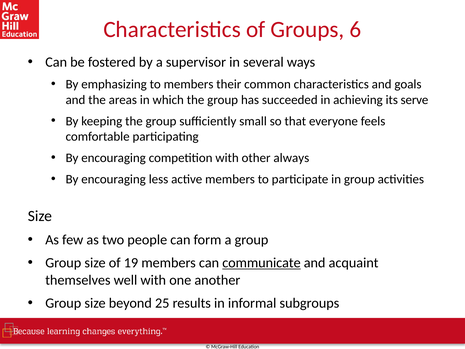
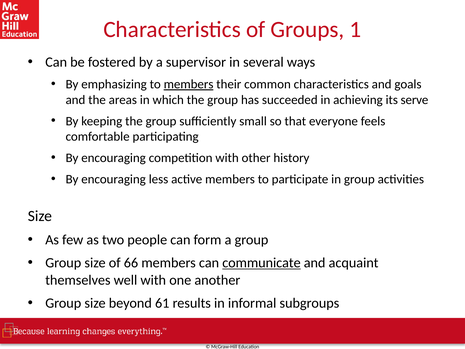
6: 6 -> 1 (355, 29)
members underline: none -> present (189, 84)
always: always -> history (291, 158)
19: 19 -> 66 (131, 263)
25: 25 -> 61 (162, 303)
